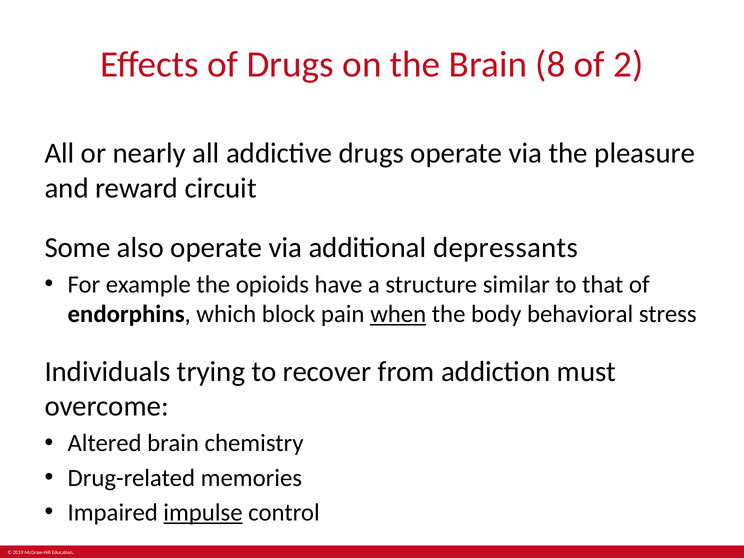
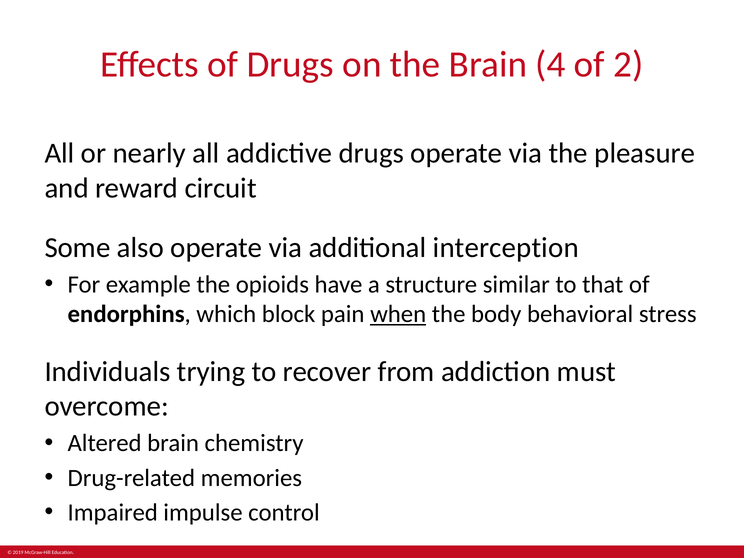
8: 8 -> 4 (550, 65)
depressants: depressants -> interception (506, 248)
impulse underline: present -> none (203, 513)
